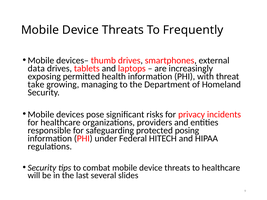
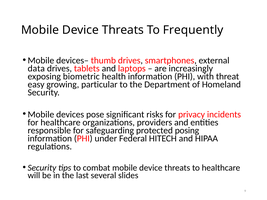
permitted: permitted -> biometric (81, 77)
take: take -> easy (36, 85)
managing: managing -> particular (99, 85)
